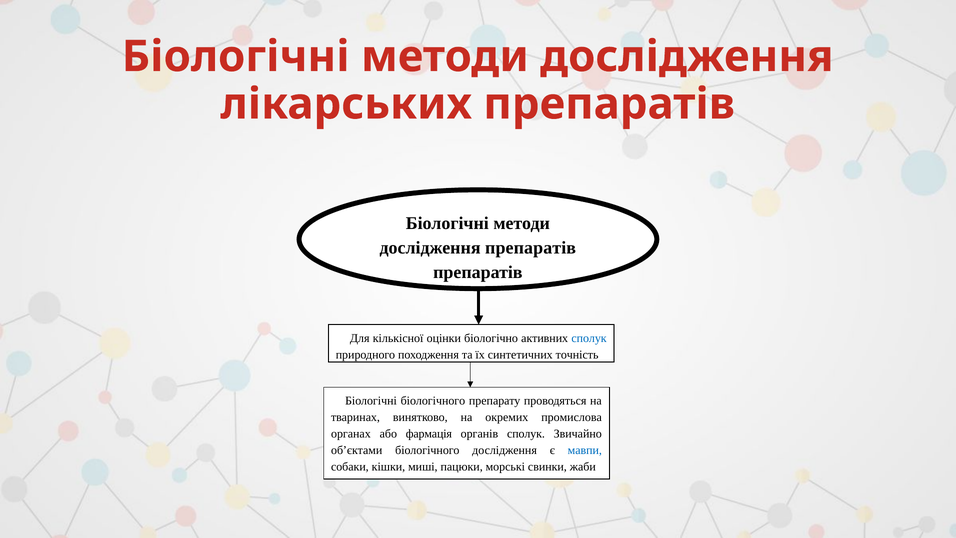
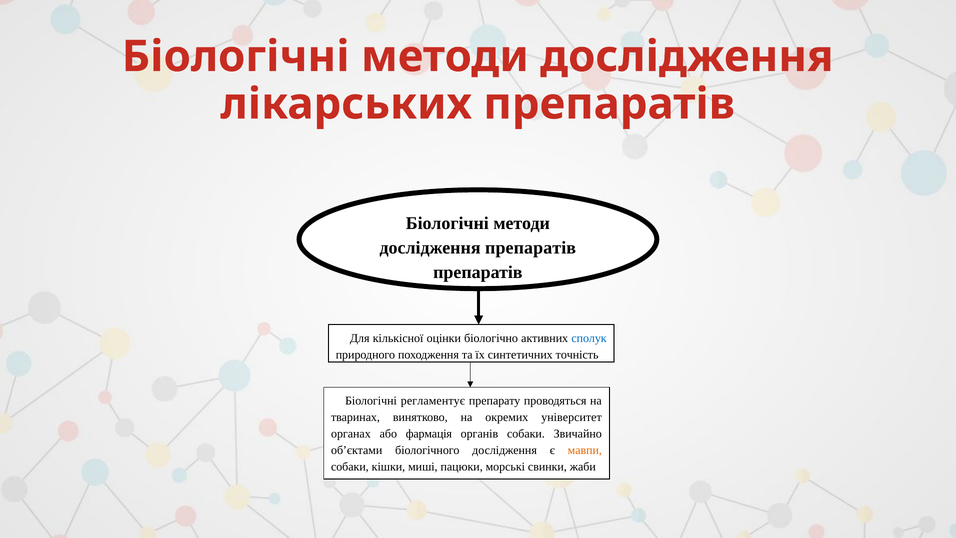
Біологічні біологічного: біологічного -> регламентує (433, 401)
промислова: промислова -> університет (572, 417)
органів сполук: сполук -> собаки (526, 434)
мавпи colour: blue -> orange (585, 450)
